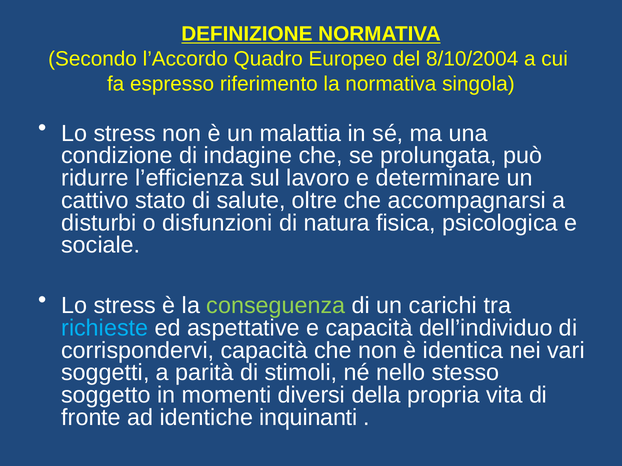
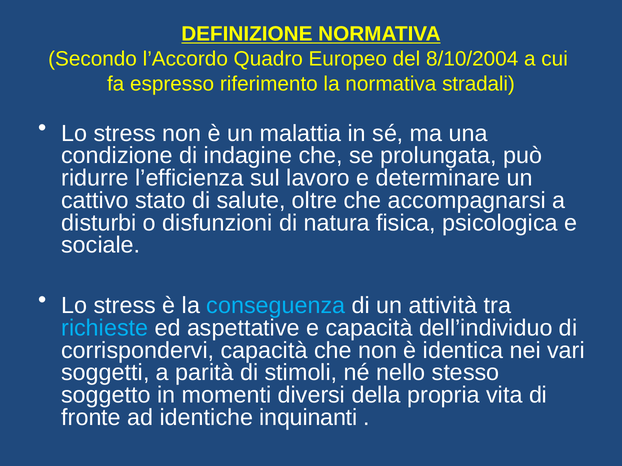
singola: singola -> stradali (478, 84)
conseguenza colour: light green -> light blue (276, 306)
carichi: carichi -> attività (443, 306)
